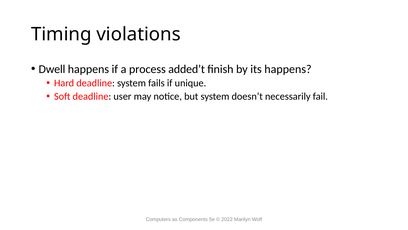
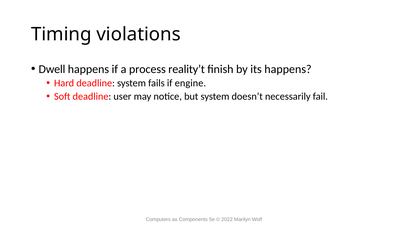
added’t: added’t -> reality’t (187, 69)
unique: unique -> engine (190, 83)
